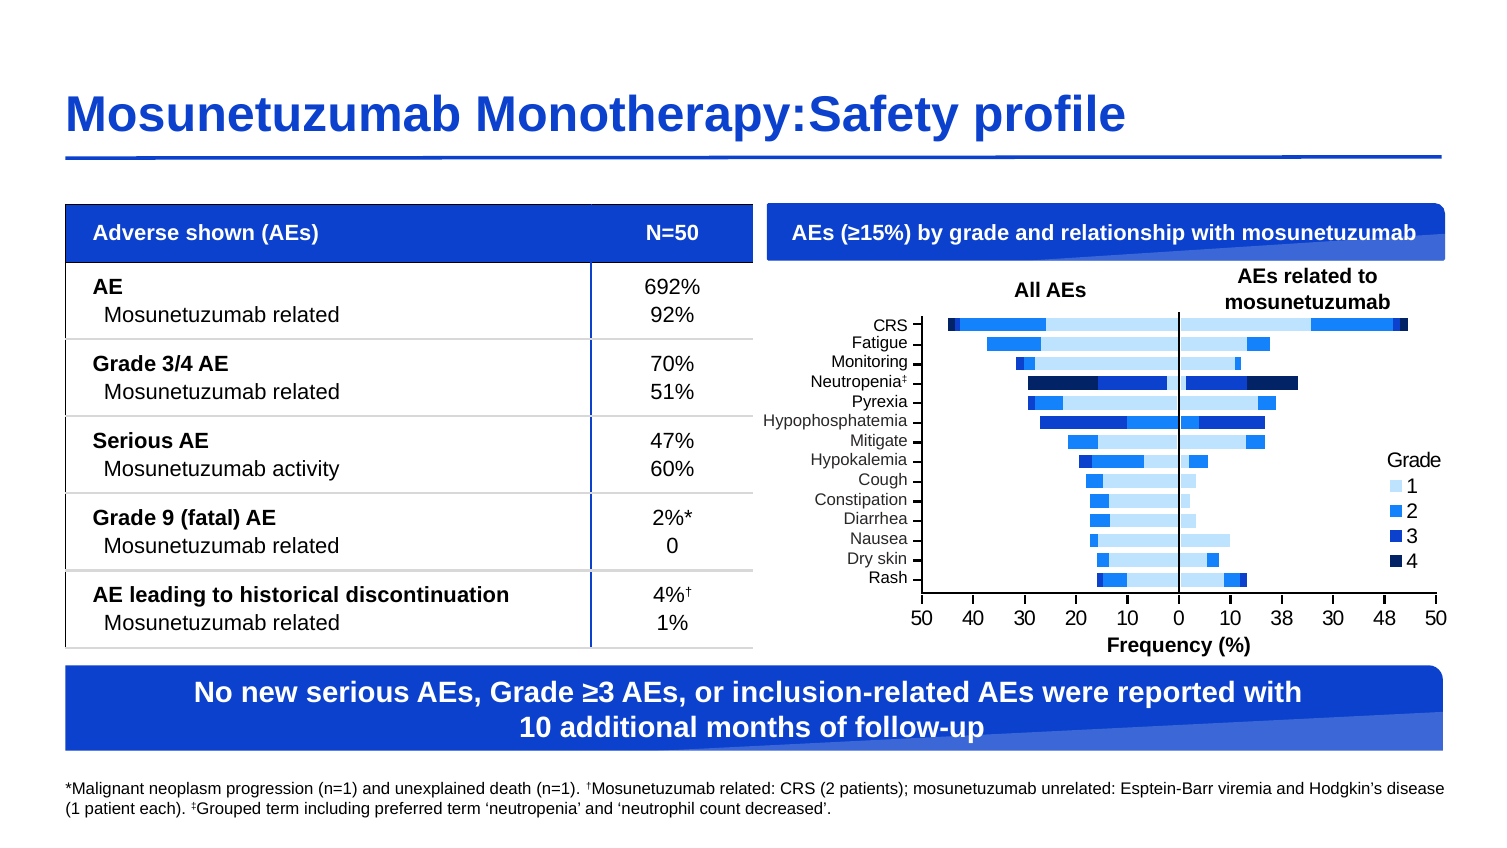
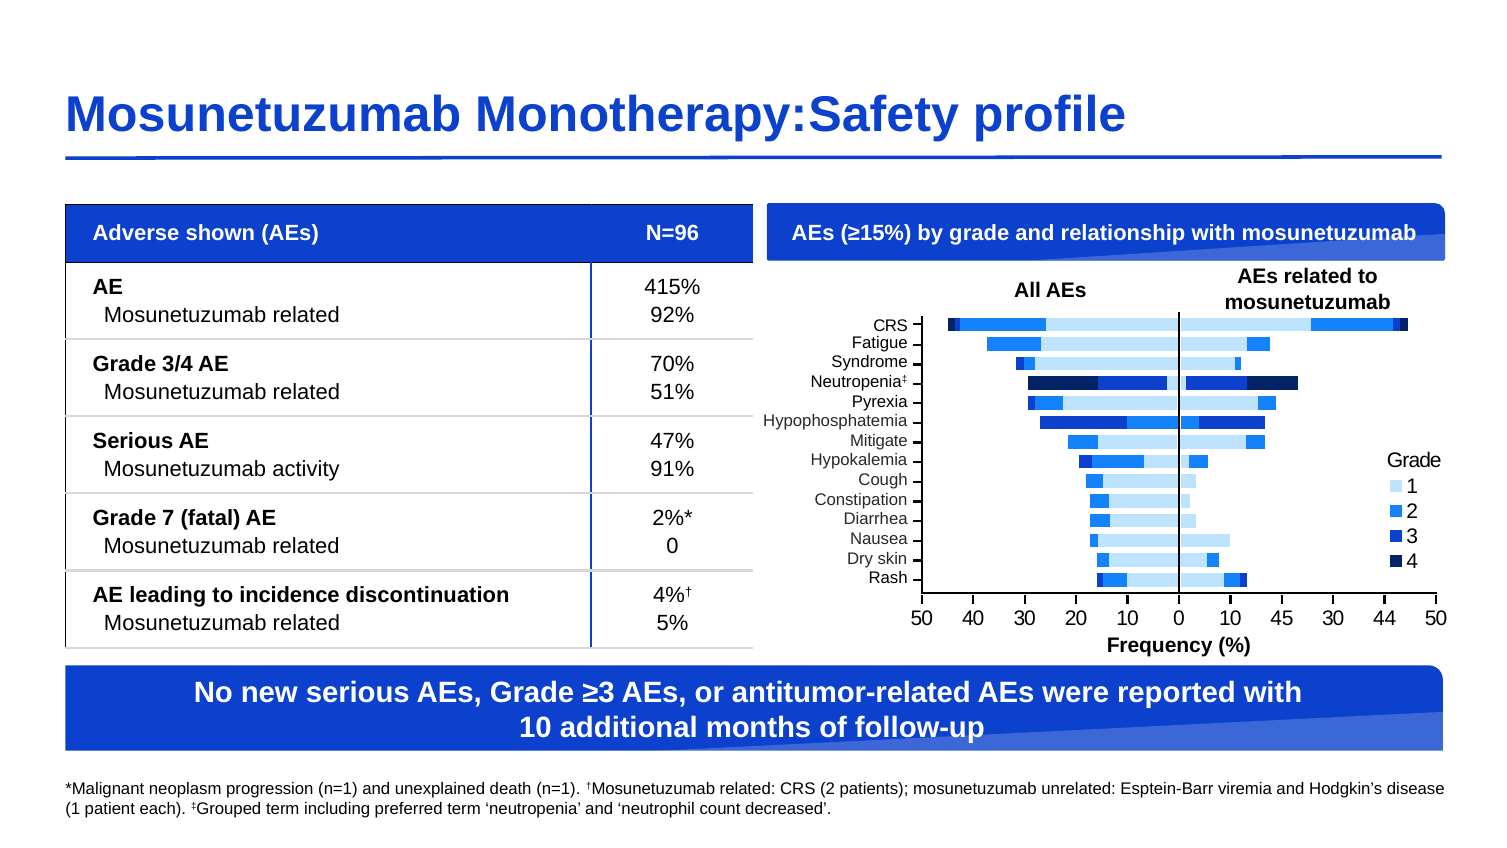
N=50: N=50 -> N=96 (672, 234)
692%: 692% -> 415% (672, 287)
Monitoring: Monitoring -> Syndrome (870, 362)
60%: 60% -> 91% (672, 469)
9: 9 -> 7 (168, 518)
historical: historical -> incidence (290, 595)
38: 38 -> 45 (1282, 619)
48: 48 -> 44 (1385, 619)
1%: 1% -> 5% (673, 623)
inclusion-related: inclusion-related -> antitumor-related (851, 692)
